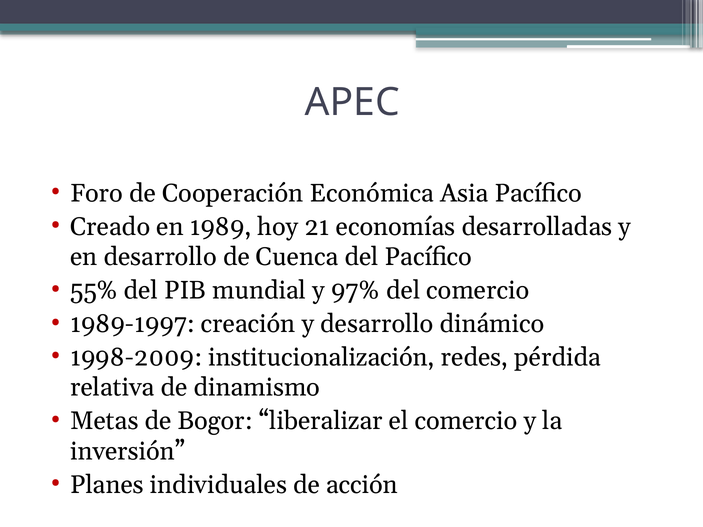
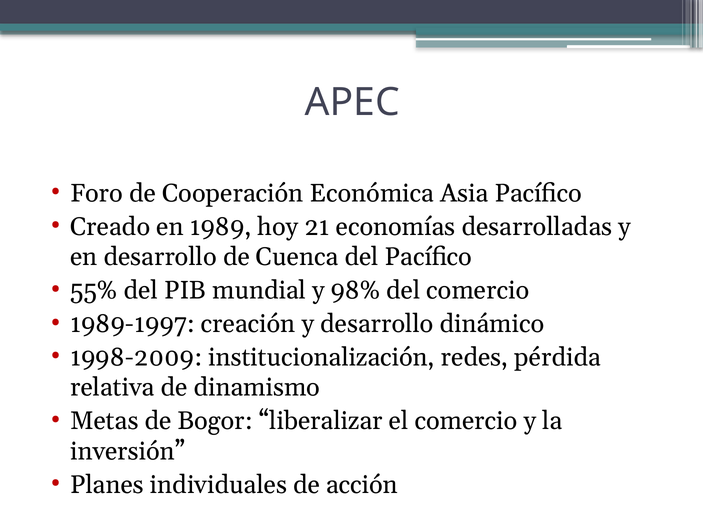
97%: 97% -> 98% (356, 291)
